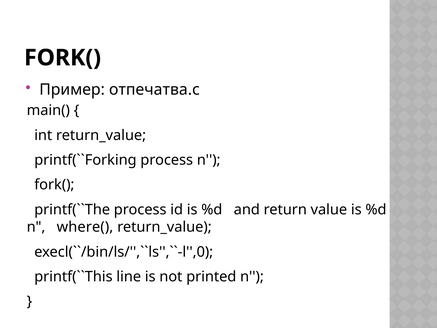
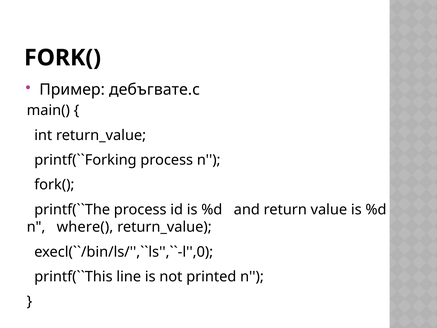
отпечатва.c: отпечатва.c -> дебъгвате.c (154, 90)
